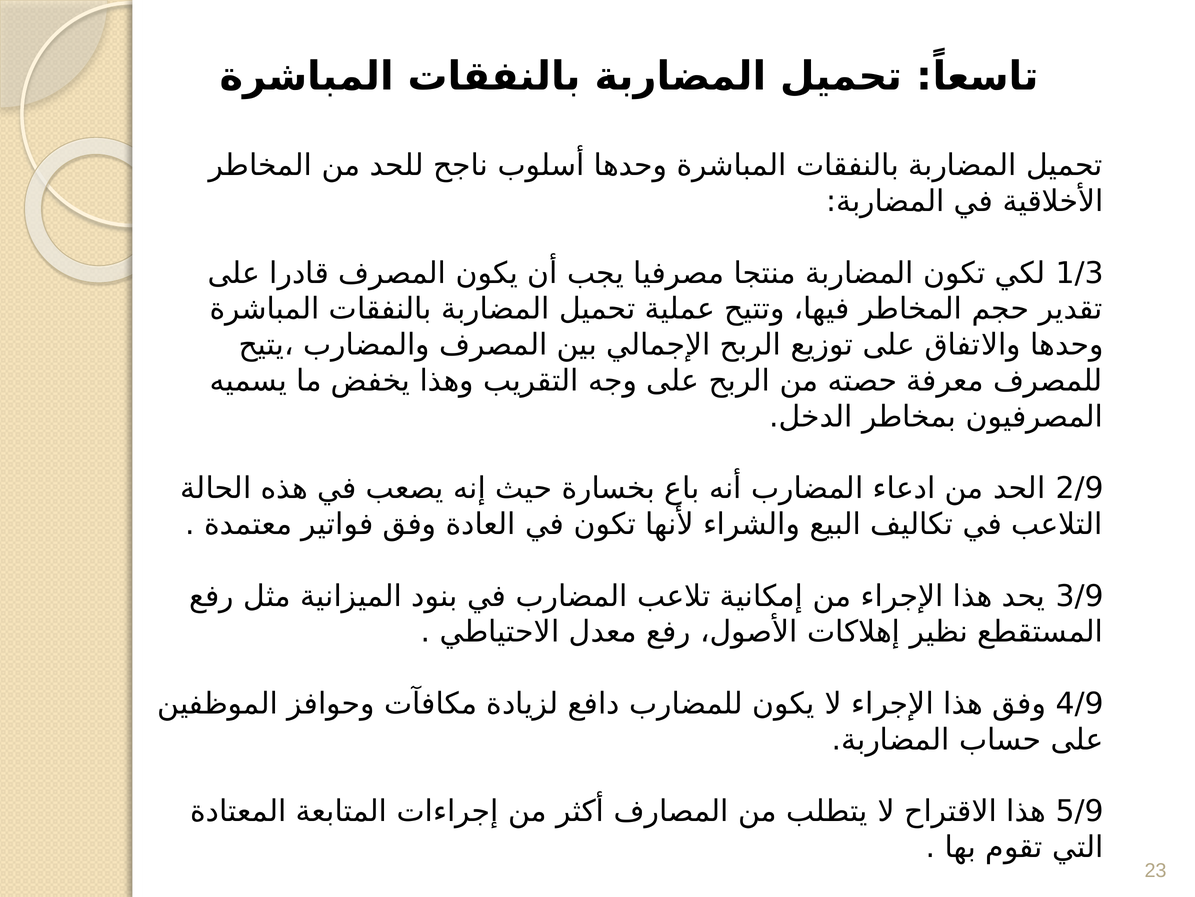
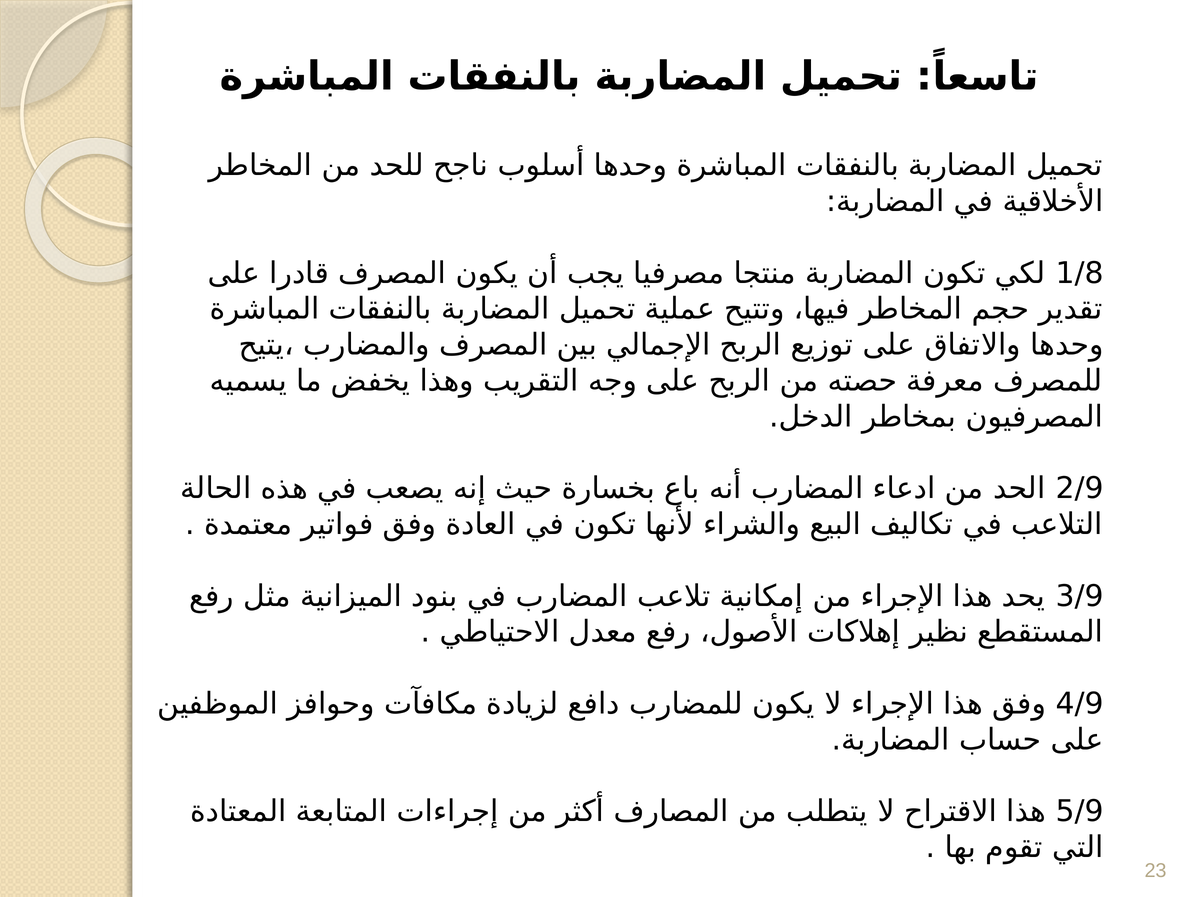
1/3: 1/3 -> 1/8 (1080, 273)
